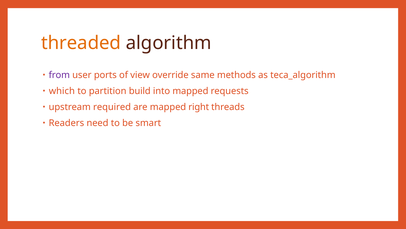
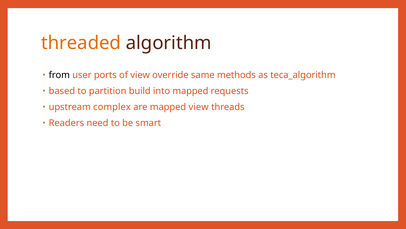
from colour: purple -> black (59, 75)
which: which -> based (62, 91)
required: required -> complex (112, 107)
mapped right: right -> view (199, 107)
